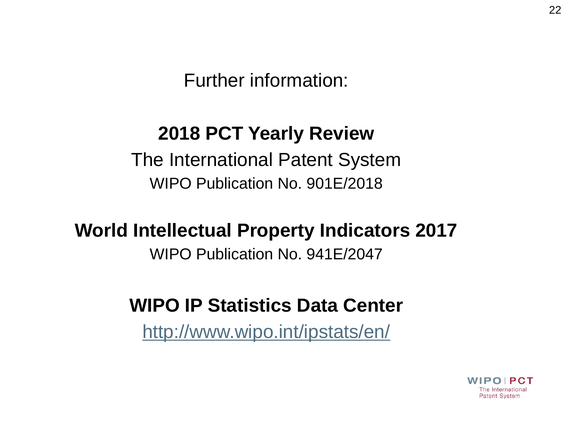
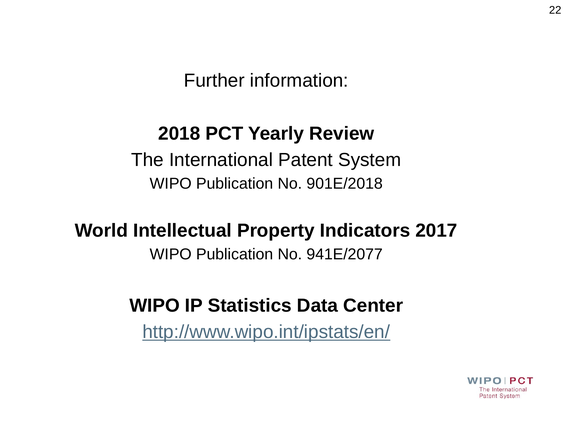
941E/2047: 941E/2047 -> 941E/2077 (345, 254)
